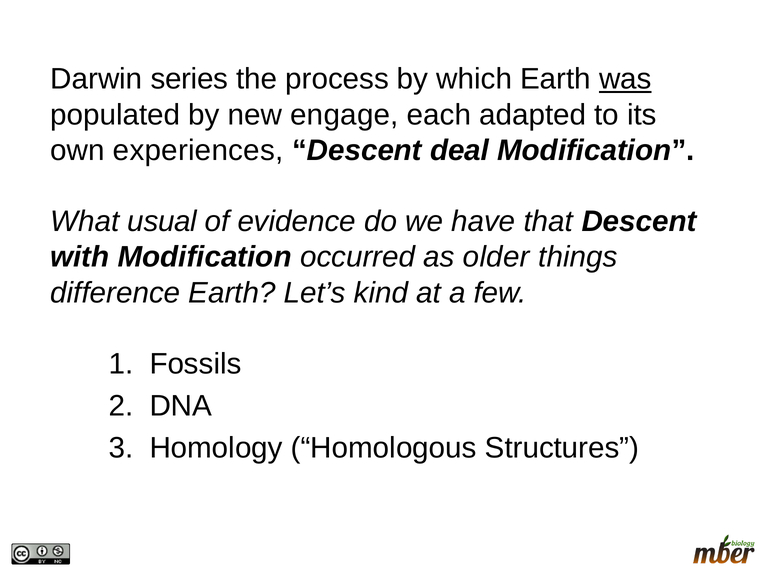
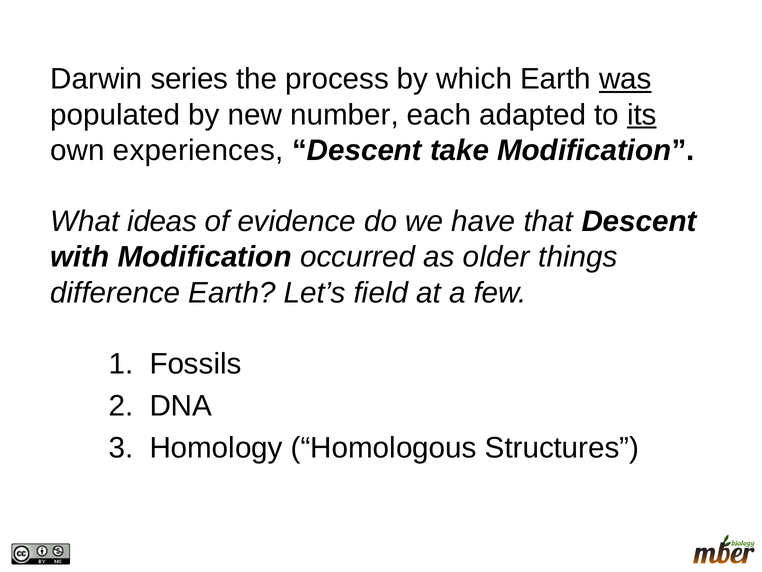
engage: engage -> number (345, 115)
its underline: none -> present (642, 115)
deal: deal -> take (460, 150)
usual: usual -> ideas (162, 221)
kind: kind -> field (381, 293)
